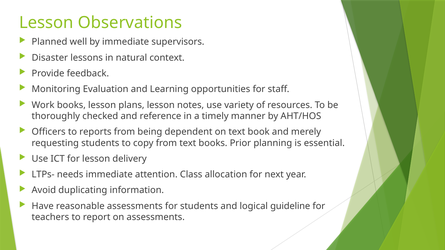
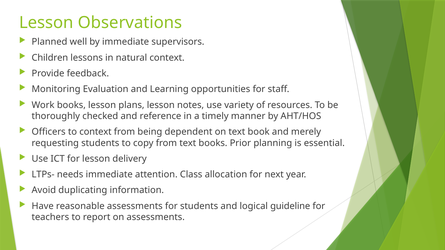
Disaster: Disaster -> Children (50, 58)
to reports: reports -> context (95, 132)
